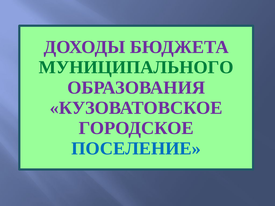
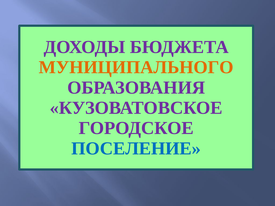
МУНИЦИПАЛЬНОГО colour: green -> orange (136, 67)
